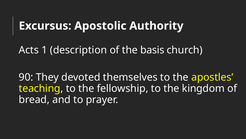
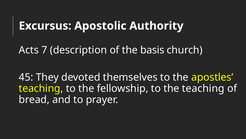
1: 1 -> 7 (44, 50)
90: 90 -> 45 (26, 77)
the kingdom: kingdom -> teaching (203, 88)
